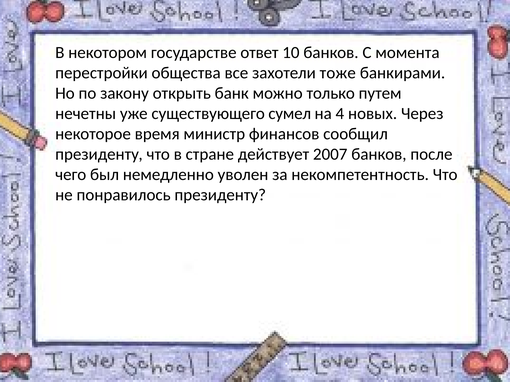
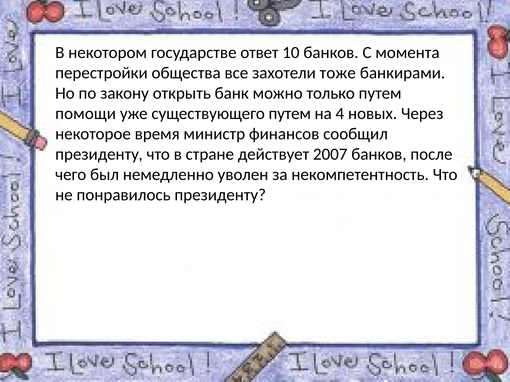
нечетны: нечетны -> помощи (86, 114)
существующего сумел: сумел -> путем (290, 114)
